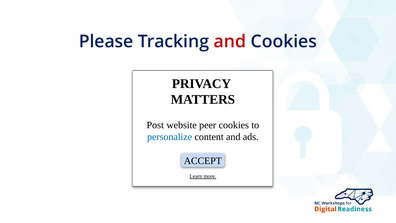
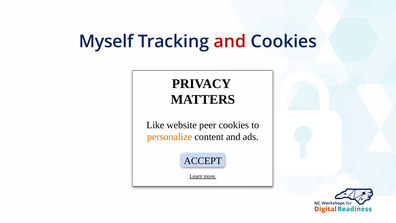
Please: Please -> Myself (106, 42)
Post: Post -> Like (155, 125)
personalize colour: blue -> orange (170, 137)
